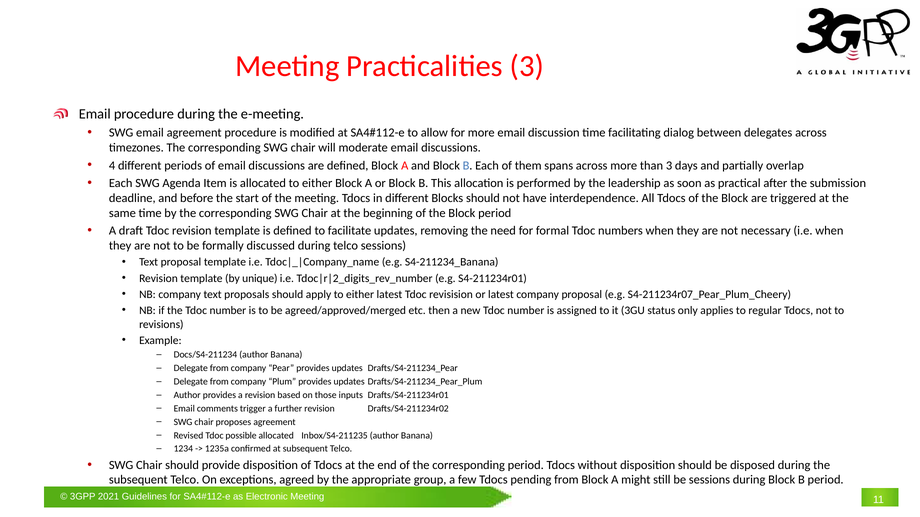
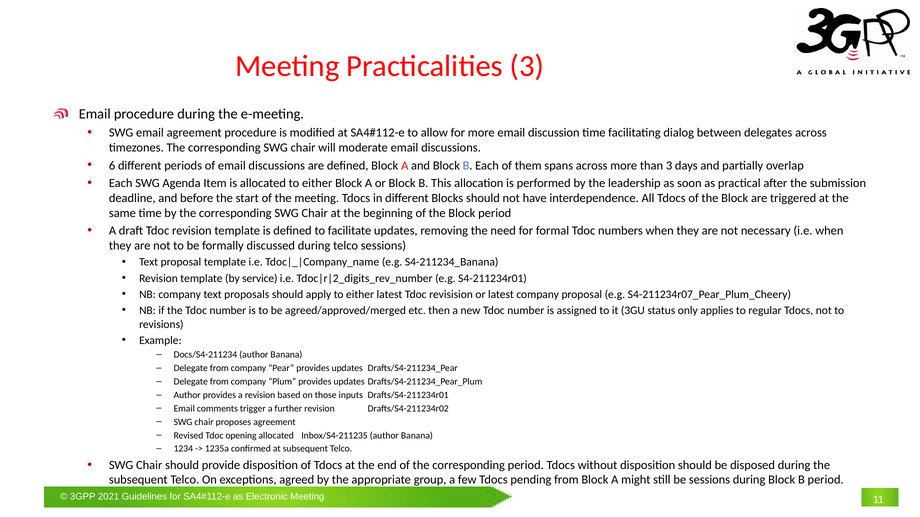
4: 4 -> 6 (112, 166)
unique: unique -> service (260, 279)
possible: possible -> opening (241, 436)
